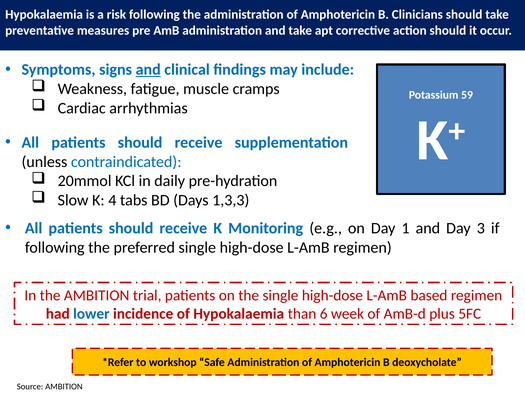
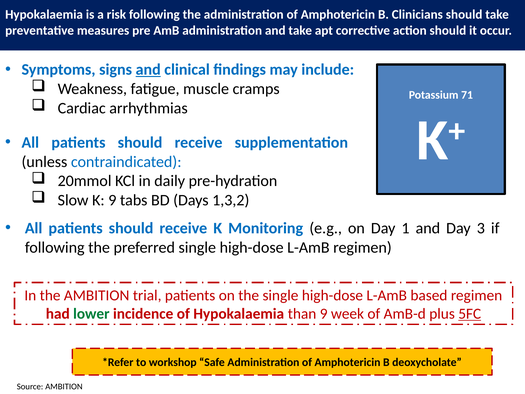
59: 59 -> 71 (467, 95)
K 4: 4 -> 9 (112, 200)
1,3,3: 1,3,3 -> 1,3,2 (231, 200)
lower colour: blue -> green (91, 314)
than 6: 6 -> 9 (324, 314)
5FC underline: none -> present (470, 314)
